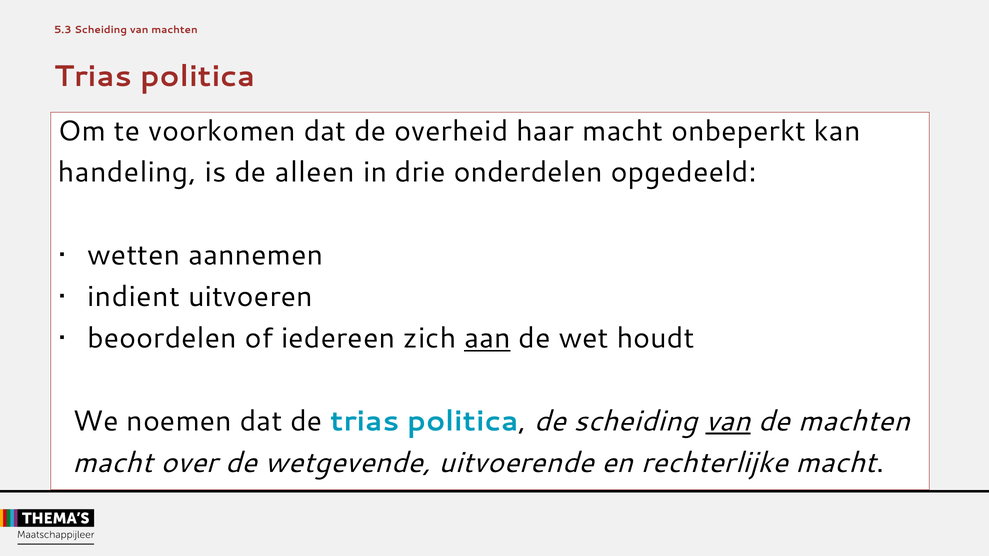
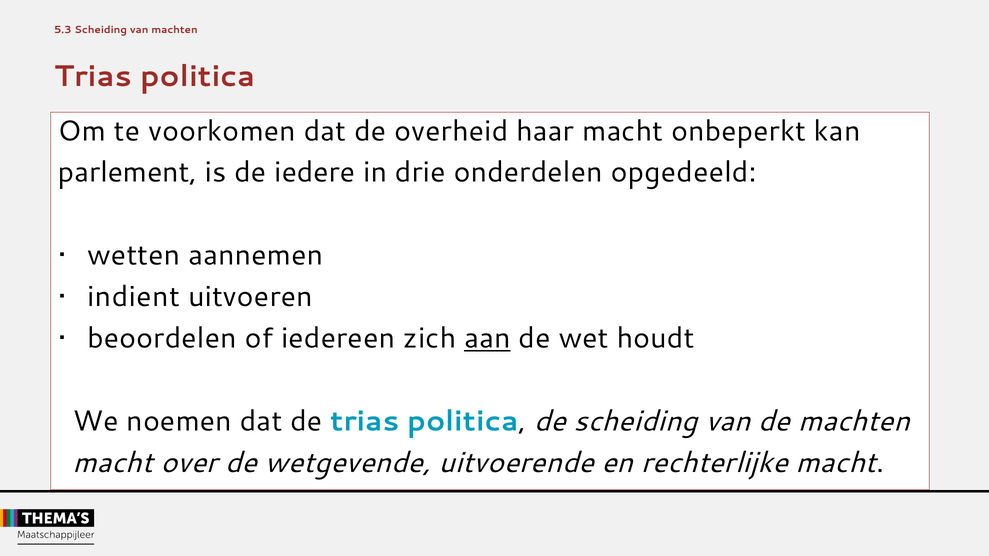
handeling: handeling -> parlement (128, 173)
alleen: alleen -> iedere (315, 173)
van underline: present -> none (728, 421)
